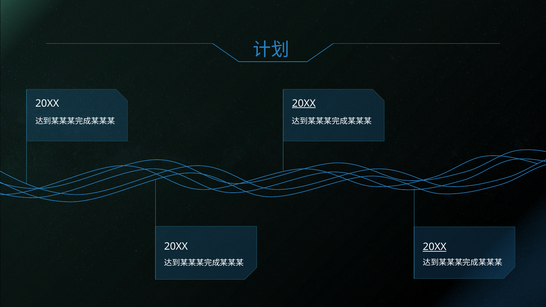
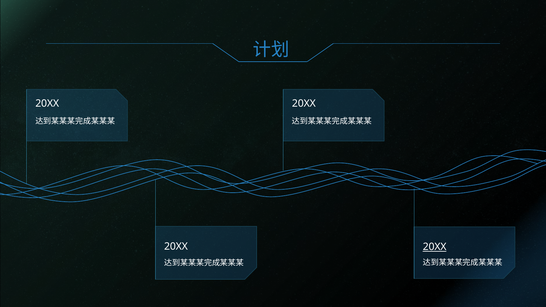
20XX underline: present -> none (304, 103)
